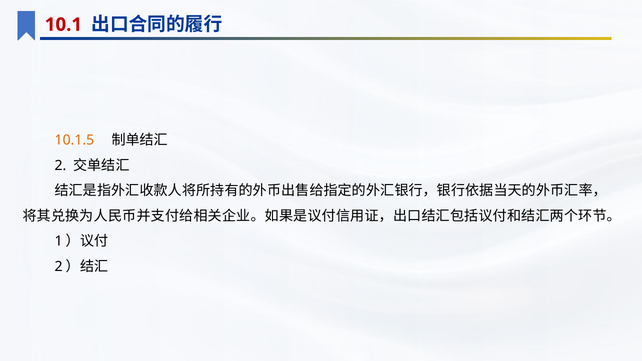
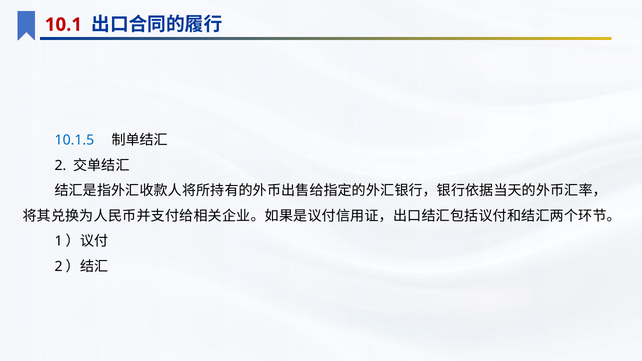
10.1.5 colour: orange -> blue (74, 140)
